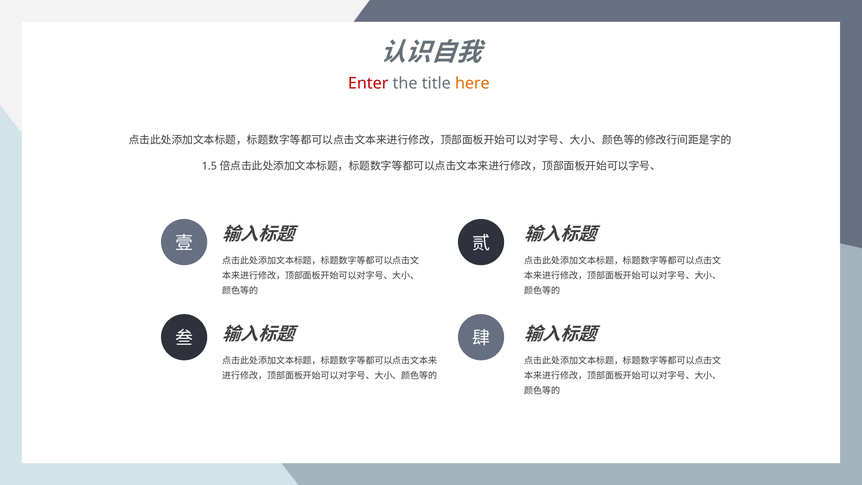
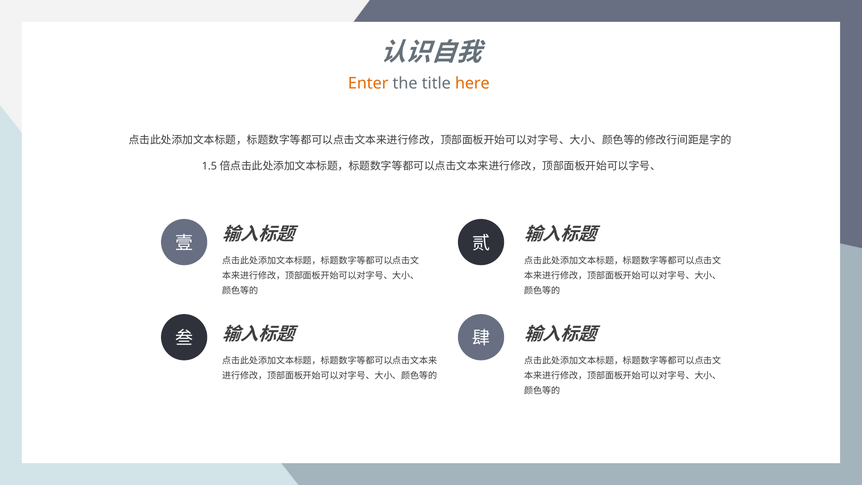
Enter colour: red -> orange (368, 83)
